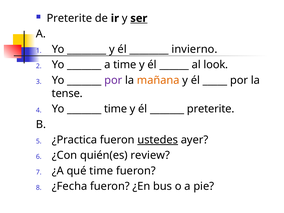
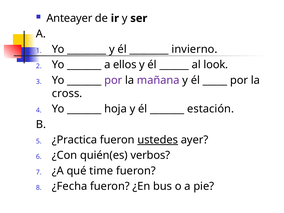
Preterite: Preterite -> Anteayer (69, 18)
ser underline: present -> none (139, 18)
a time: time -> ellos (125, 65)
mañana colour: orange -> purple (158, 80)
tense: tense -> cross (67, 93)
time: time -> hoja (116, 109)
preterite: preterite -> estación (211, 109)
review: review -> verbos (150, 155)
